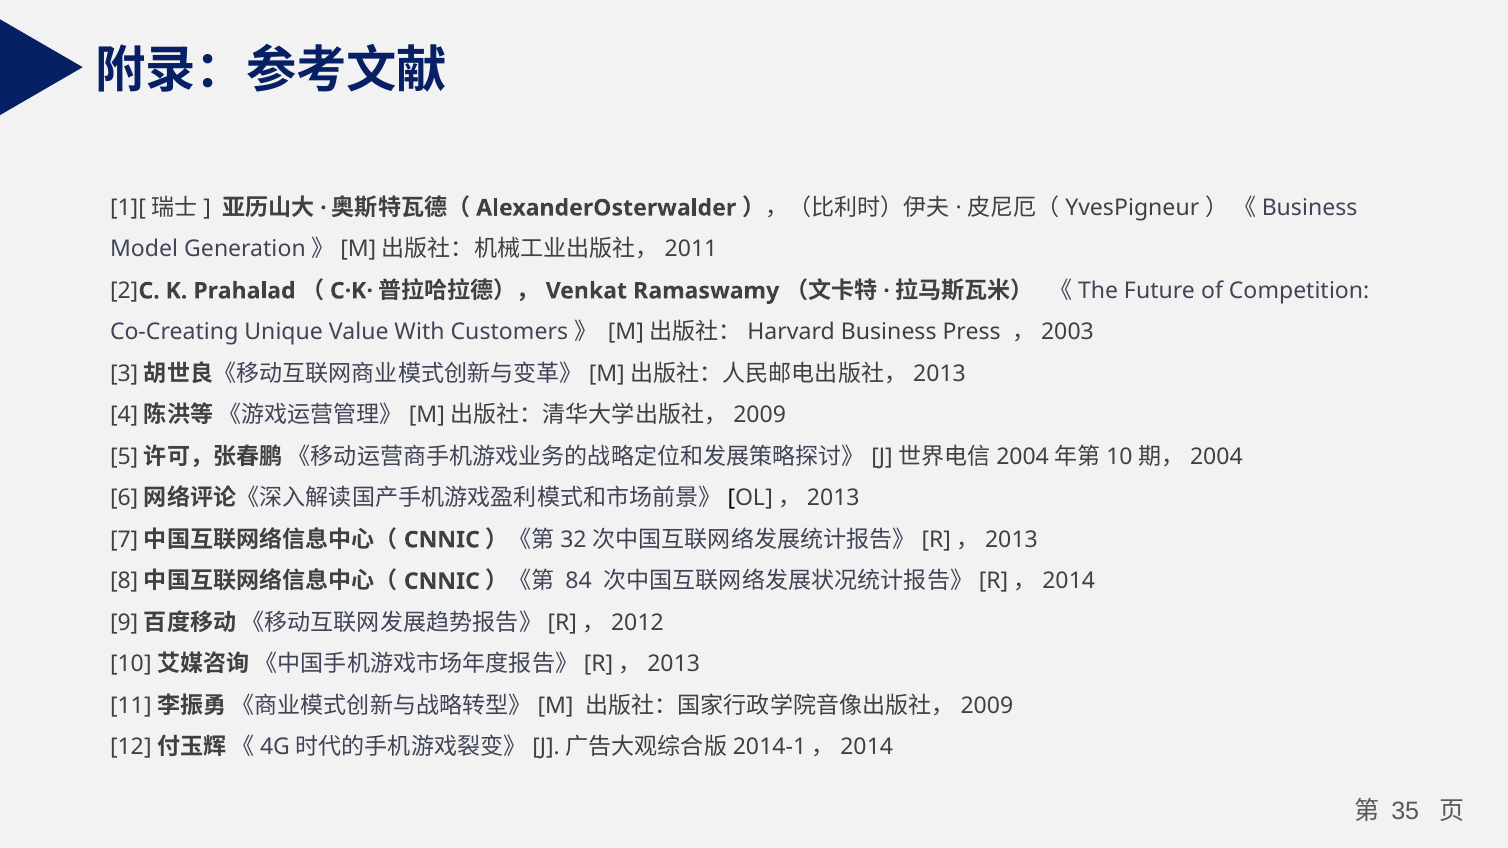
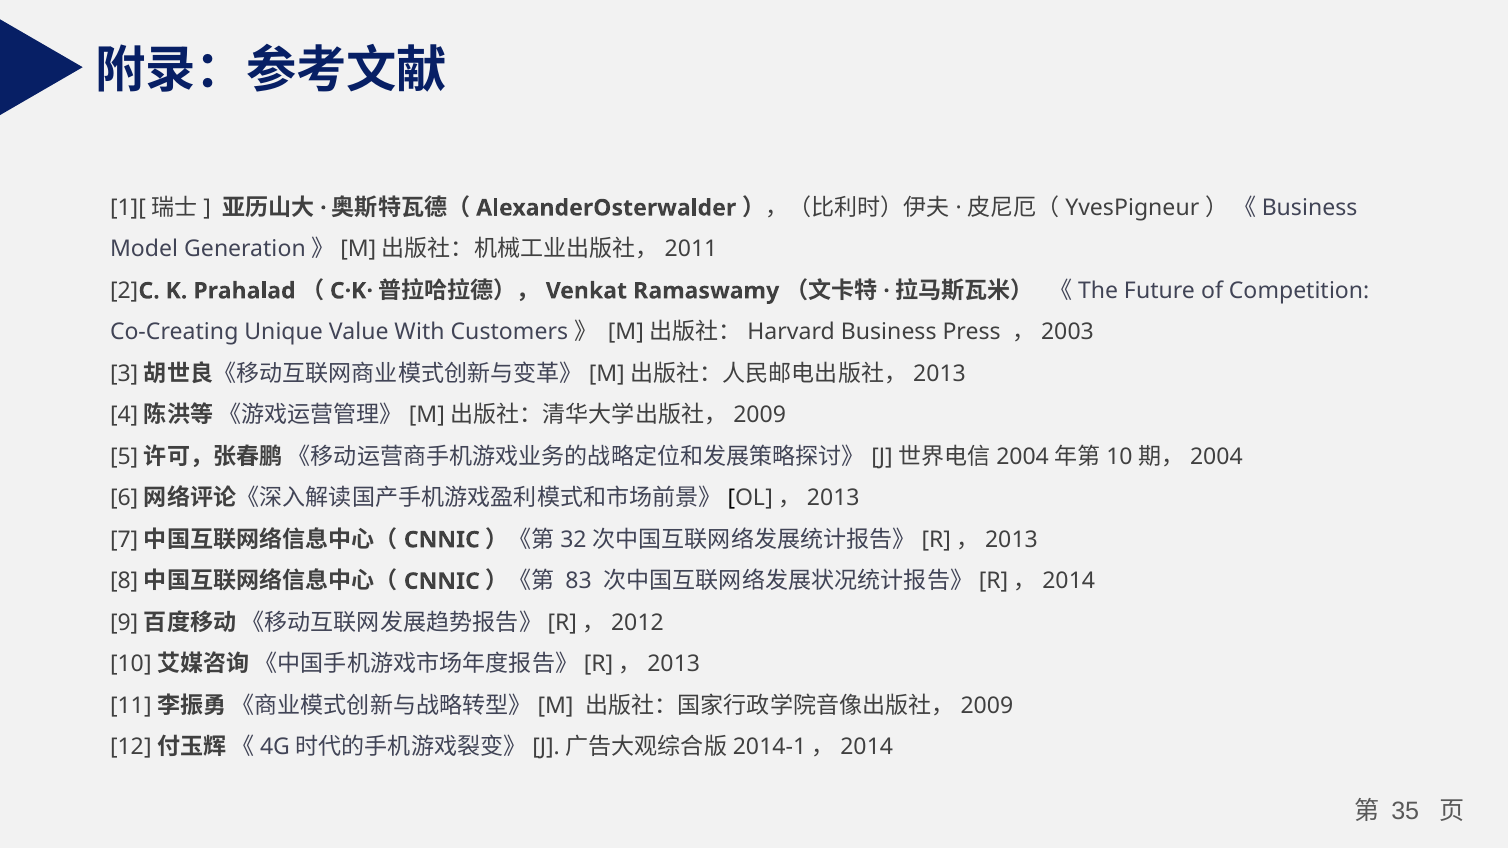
84: 84 -> 83 (579, 581)
